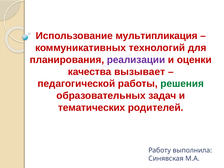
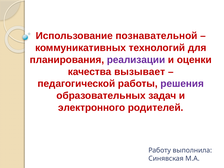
мультипликация: мультипликация -> познавательной (156, 36)
решения colour: green -> purple (182, 84)
тематических: тематических -> электронного (92, 108)
